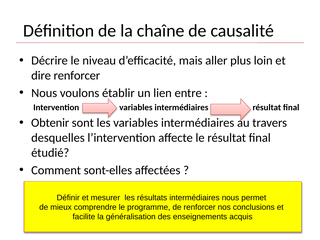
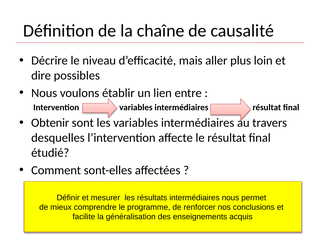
dire renforcer: renforcer -> possibles (77, 76)
